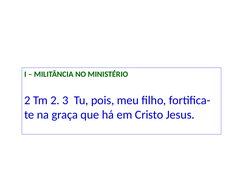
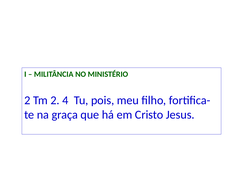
3: 3 -> 4 (65, 100)
